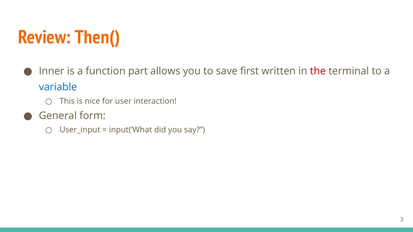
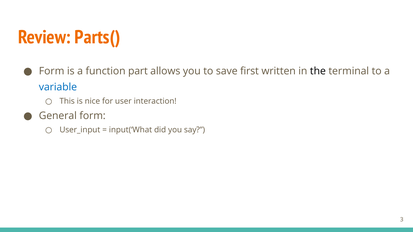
Then(: Then( -> Parts( (97, 37)
Inner: Inner -> Form (52, 71)
the colour: red -> black (318, 71)
